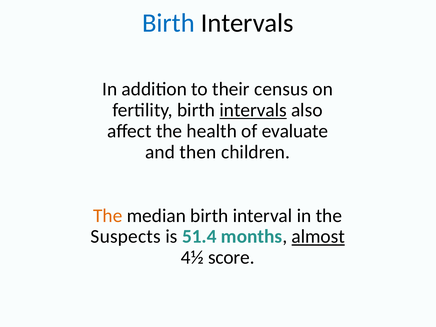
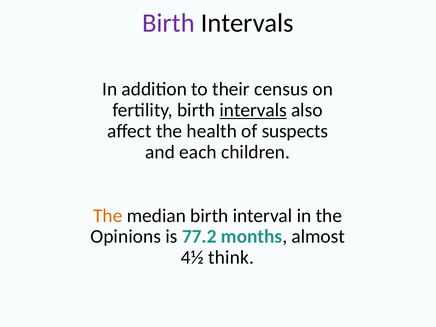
Birth colour: blue -> purple (168, 23)
evaluate: evaluate -> suspects (295, 131)
then: then -> each (198, 152)
Suspects: Suspects -> Opinions (126, 237)
51.4: 51.4 -> 77.2 (199, 237)
almost underline: present -> none (318, 237)
score: score -> think (231, 258)
